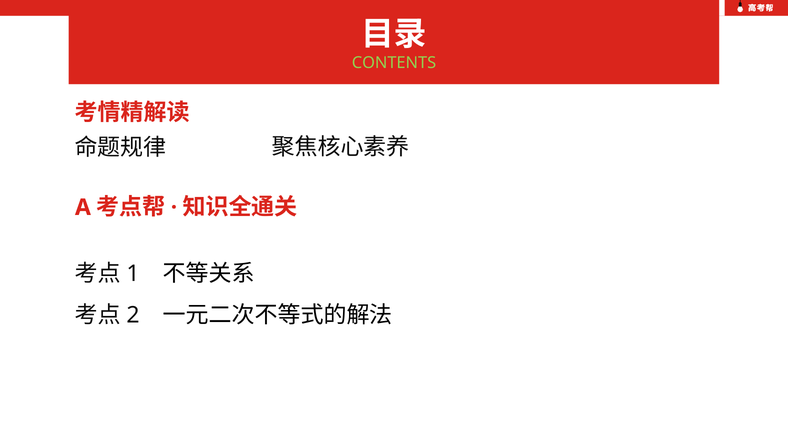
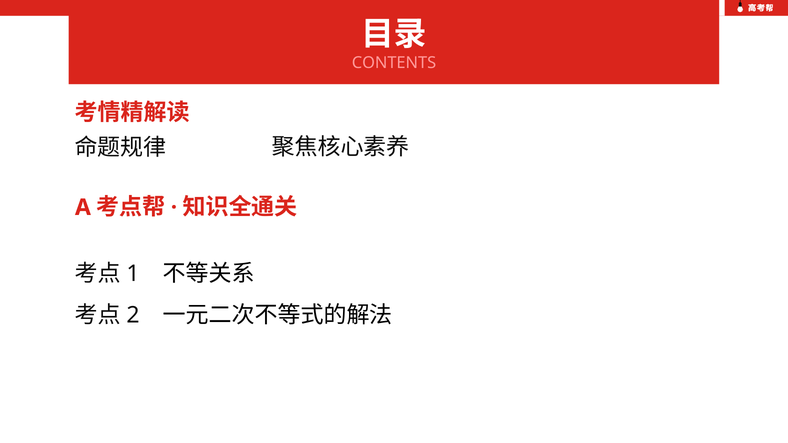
CONTENTS colour: light green -> pink (394, 63)
